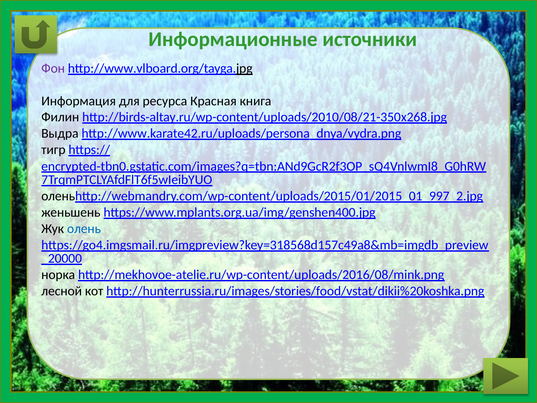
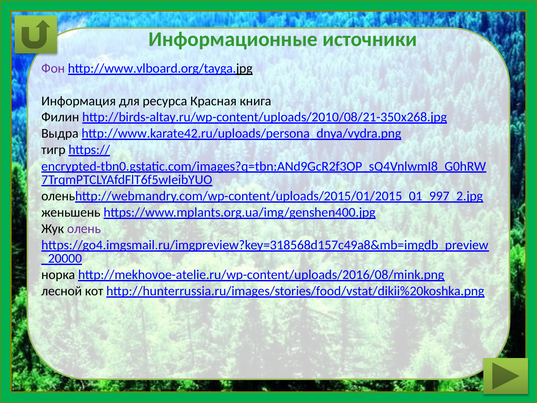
олень colour: blue -> purple (84, 229)
